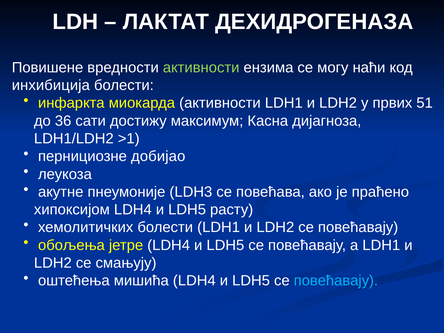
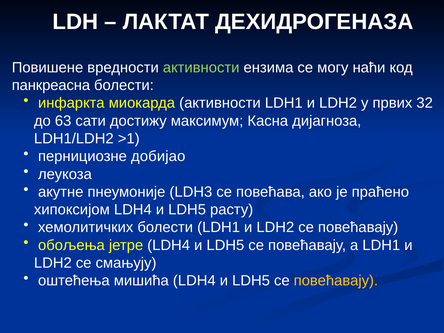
инхибиција: инхибиција -> панкреасна (51, 85)
51: 51 -> 32 (425, 103)
36: 36 -> 63 (63, 121)
повећавају colour: light blue -> yellow (336, 281)
